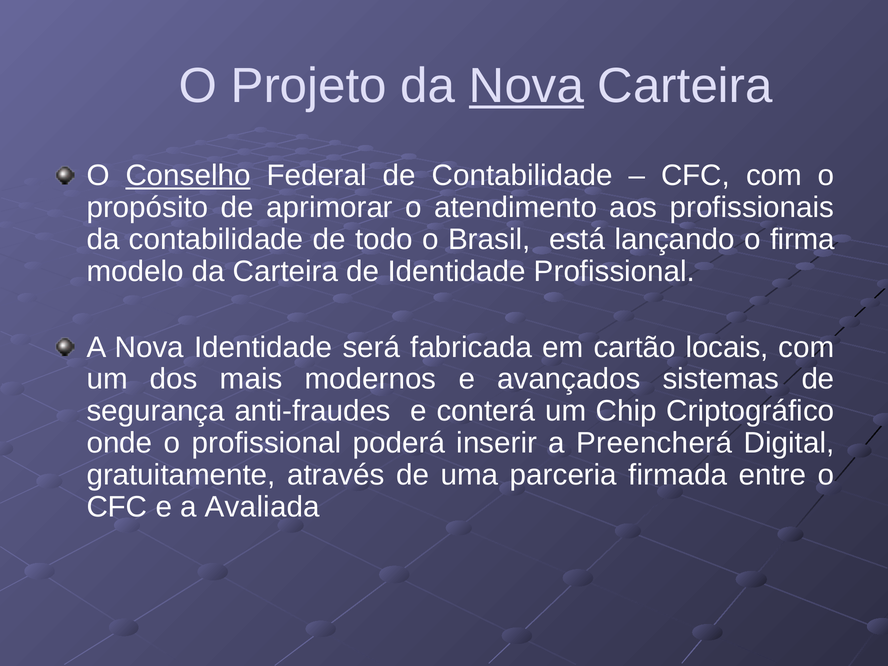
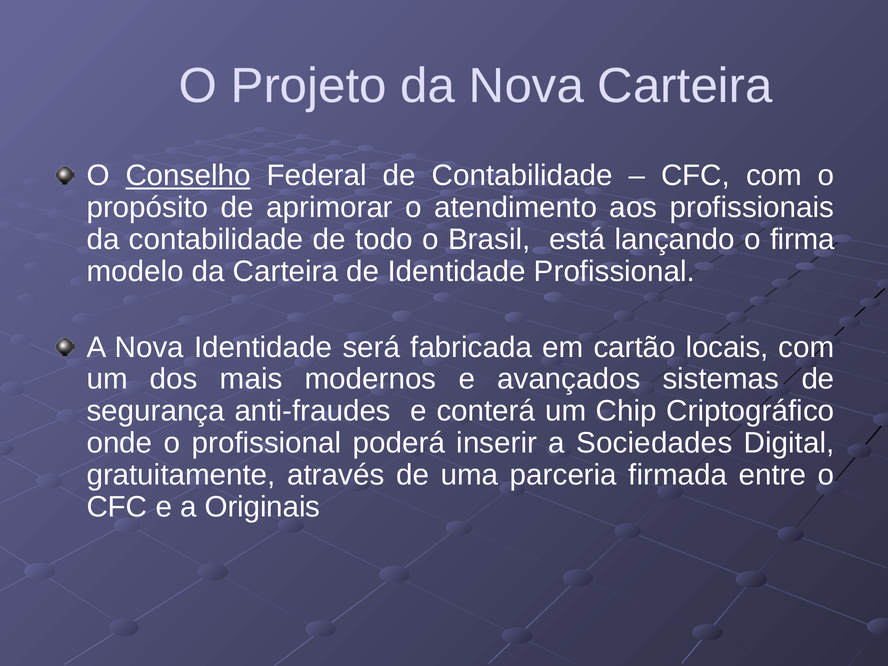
Nova underline: present -> none (526, 86)
Preencherá: Preencherá -> Sociedades (654, 443)
Avaliada: Avaliada -> Originais (263, 507)
